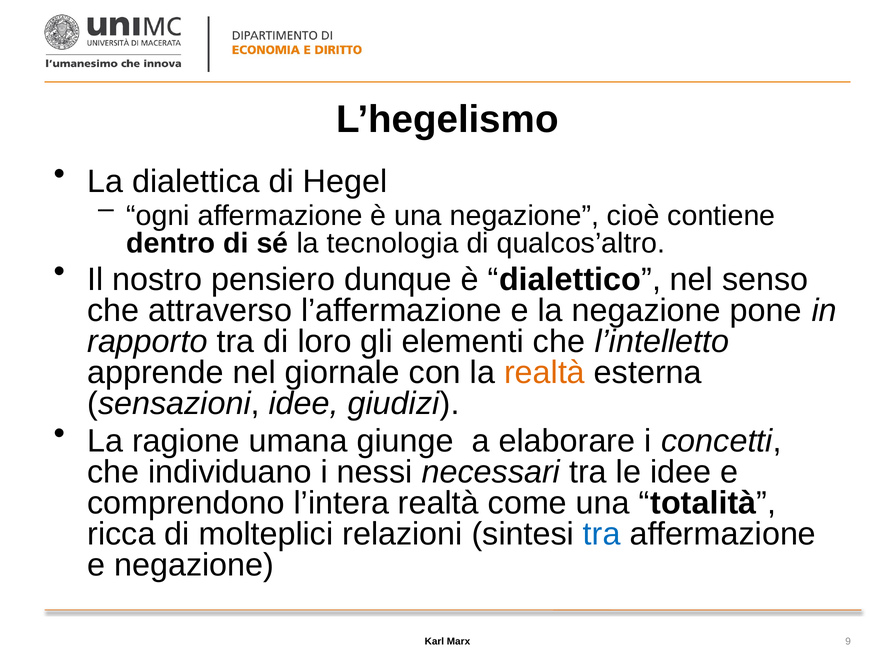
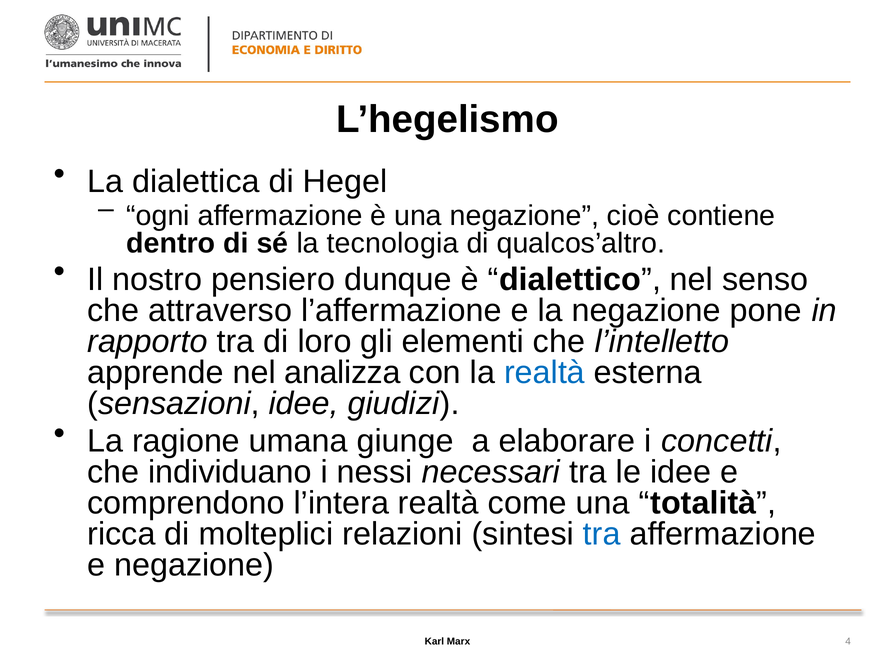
giornale: giornale -> analizza (343, 372)
realtà colour: orange -> blue (544, 372)
9: 9 -> 4 (848, 641)
